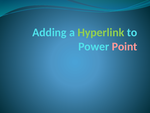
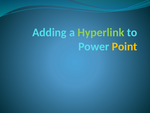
Point colour: pink -> yellow (125, 46)
